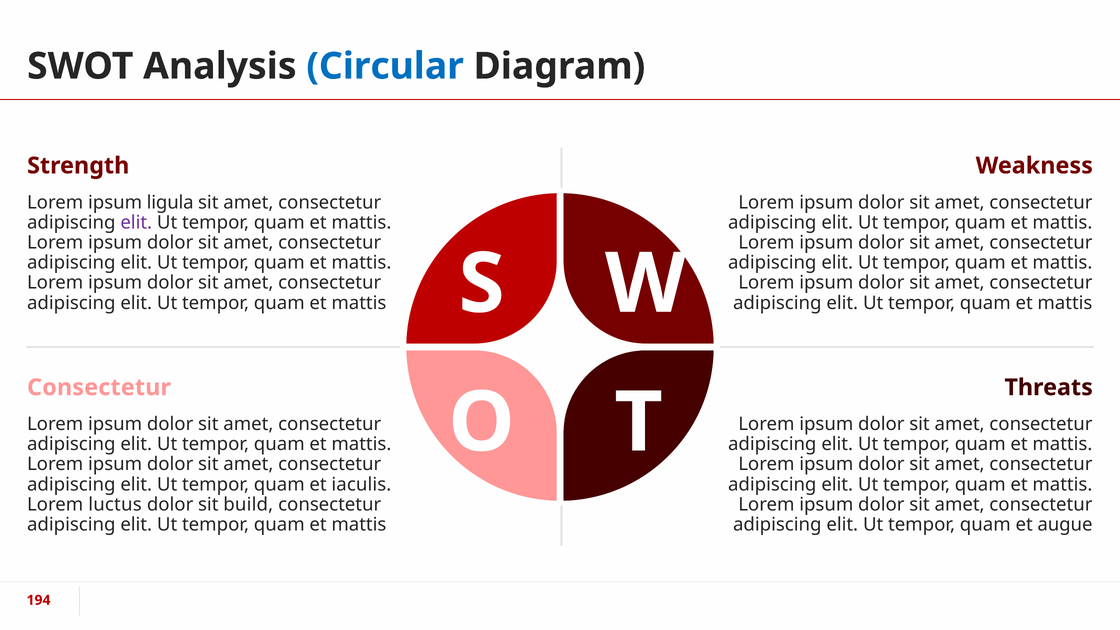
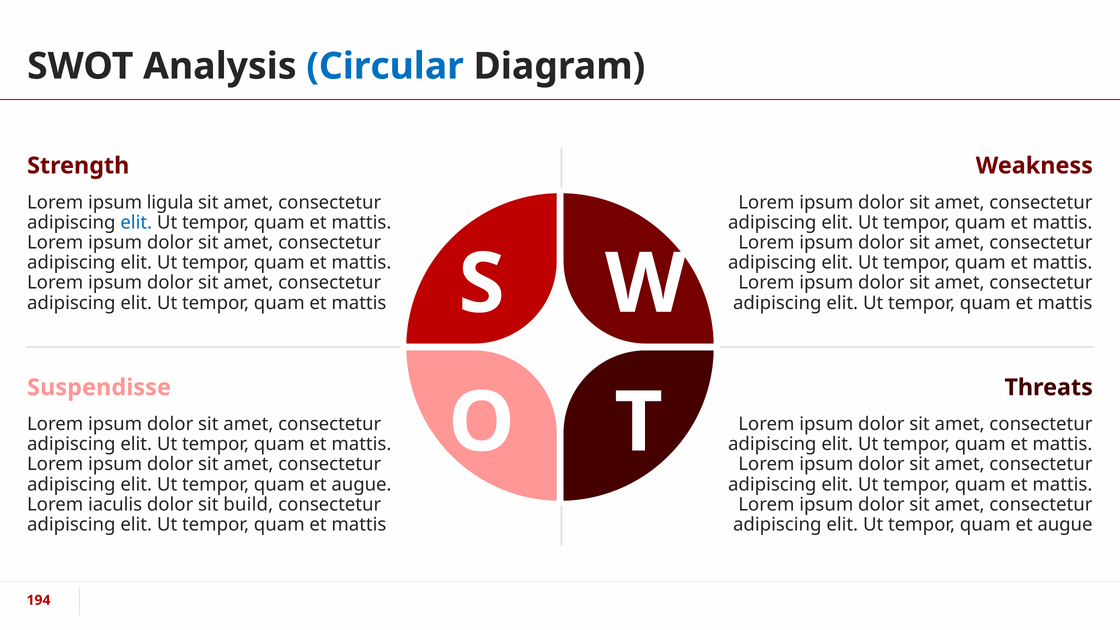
elit colour: purple -> blue (136, 222)
Consectetur: Consectetur -> Suspendisse (99, 387)
iaculis: iaculis -> augue (361, 484)
luctus: luctus -> iaculis (115, 505)
